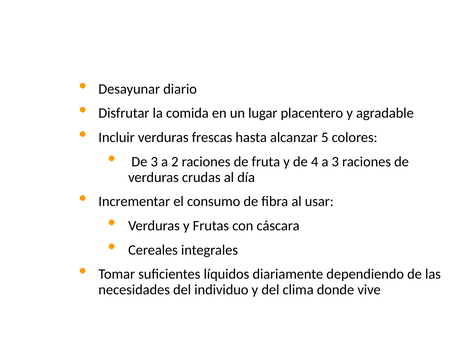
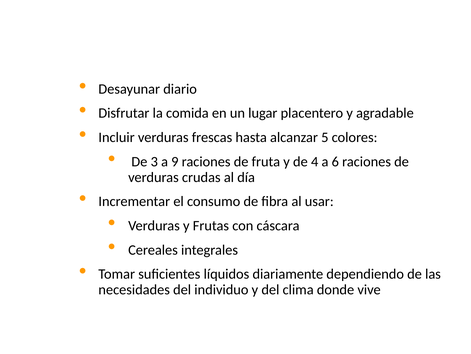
2: 2 -> 9 (175, 161)
a 3: 3 -> 6 (335, 161)
